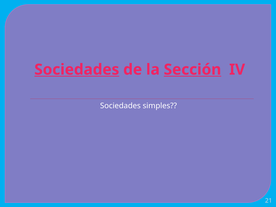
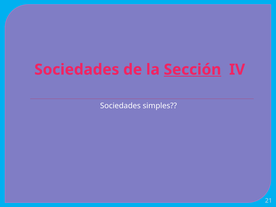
Sociedades underline: present -> none (77, 70)
